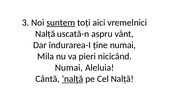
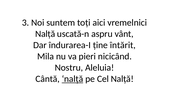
suntem underline: present -> none (61, 23)
ține numai: numai -> întărit (123, 45)
Numai: Numai -> Nostru (69, 68)
